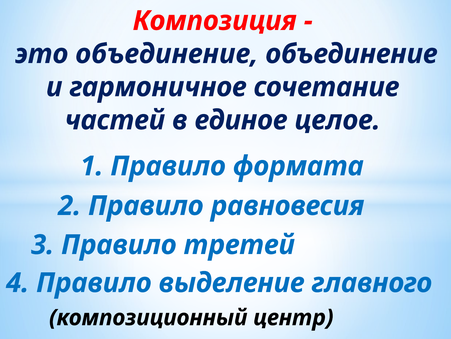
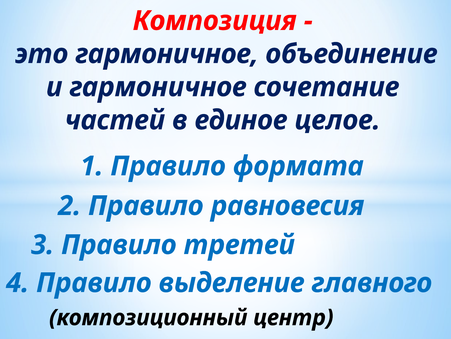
это объединение: объединение -> гармоничное (167, 54)
